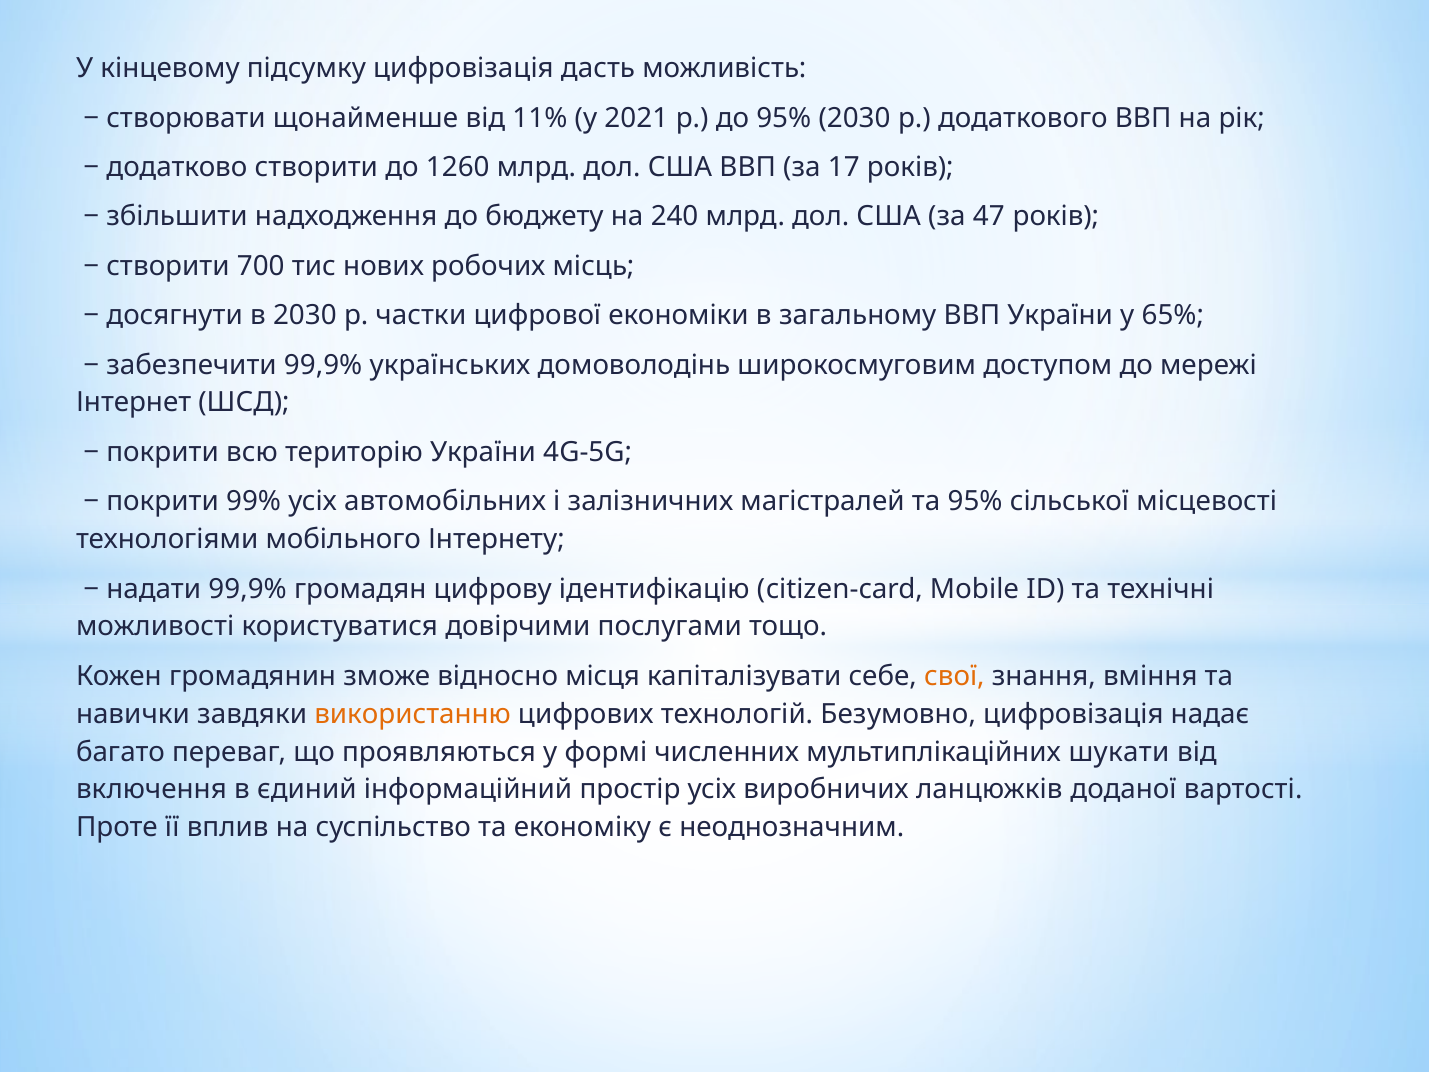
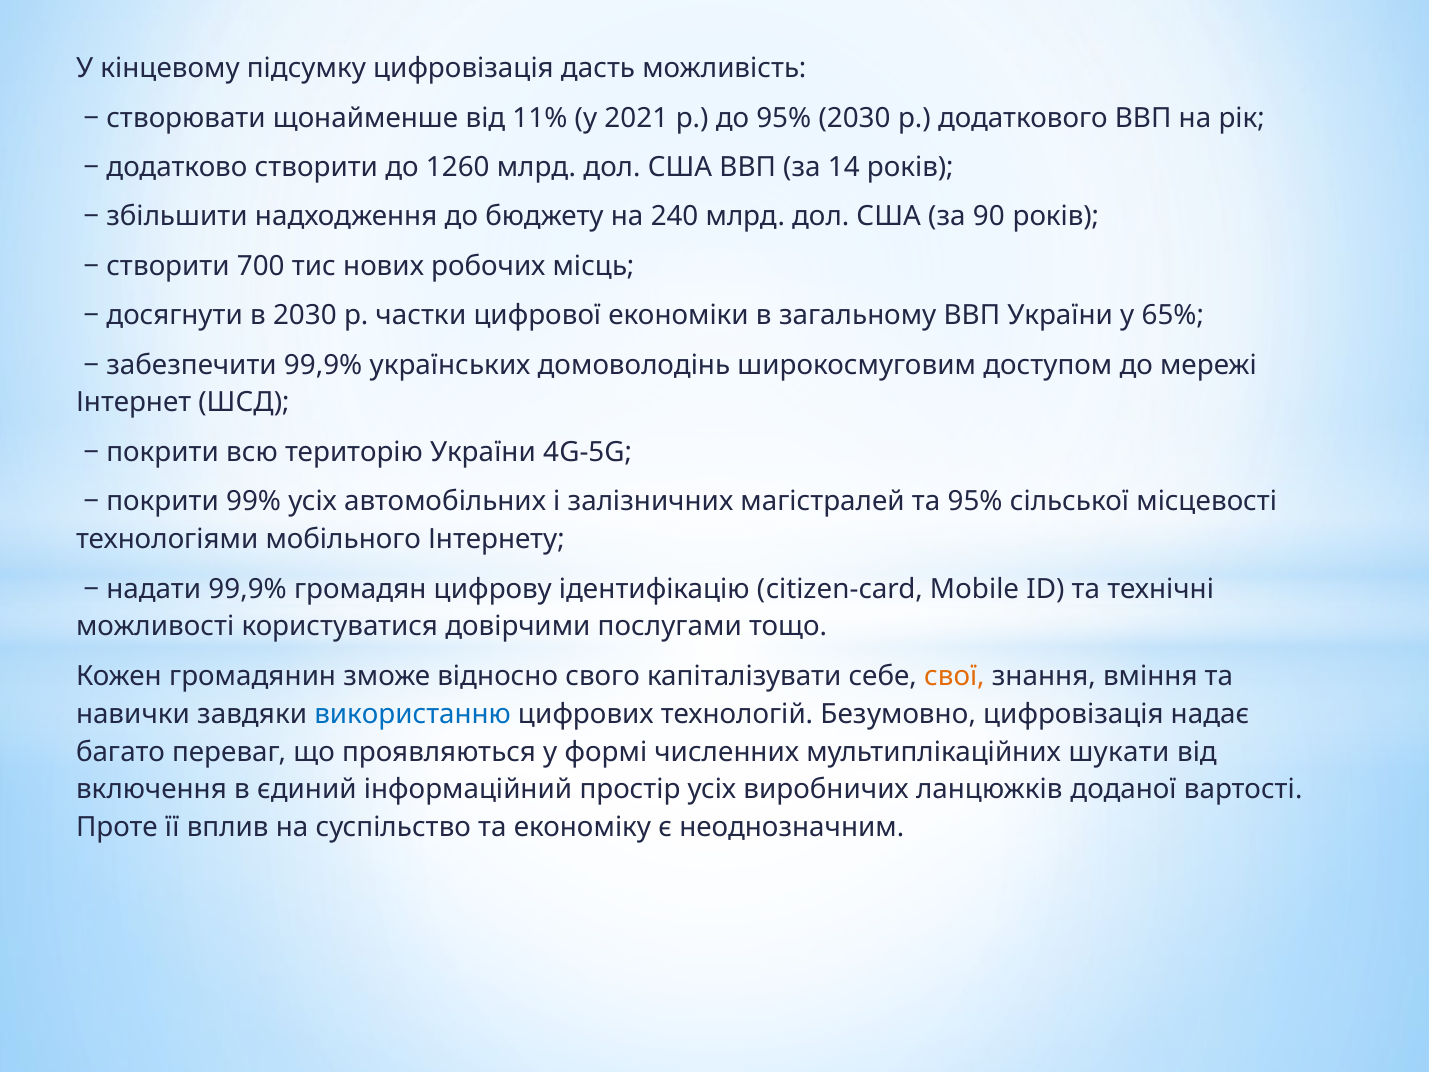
17: 17 -> 14 (844, 167)
47: 47 -> 90 (989, 217)
місця: місця -> свого (603, 676)
використанню colour: orange -> blue (413, 714)
